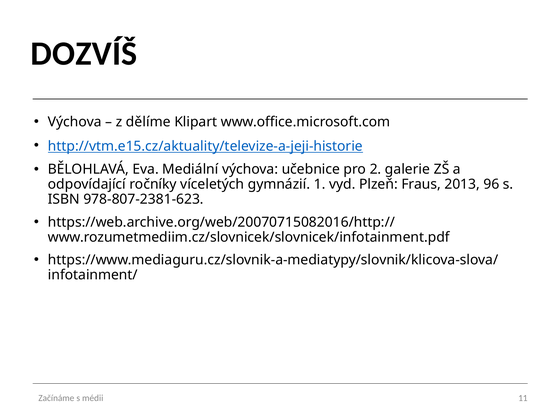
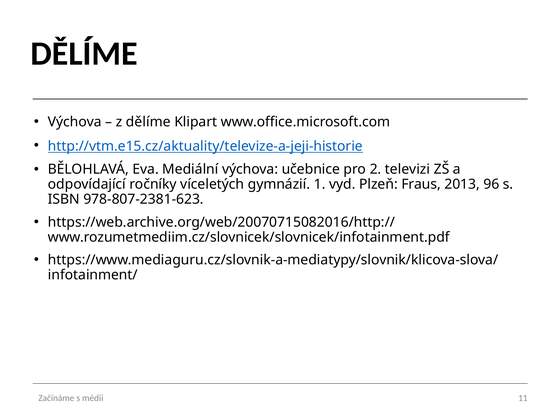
DOZVÍŠ: DOZVÍŠ -> DĚLÍME (84, 54)
galerie: galerie -> televizi (408, 169)
